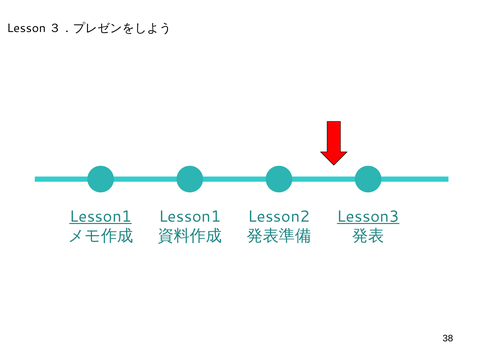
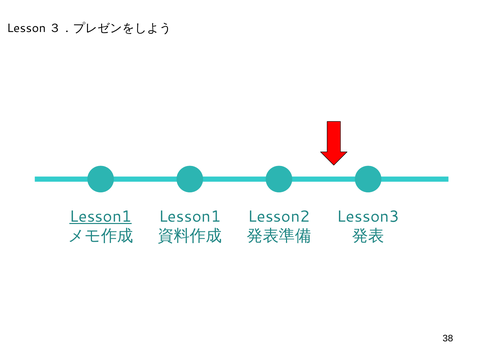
Lesson3 underline: present -> none (368, 216)
